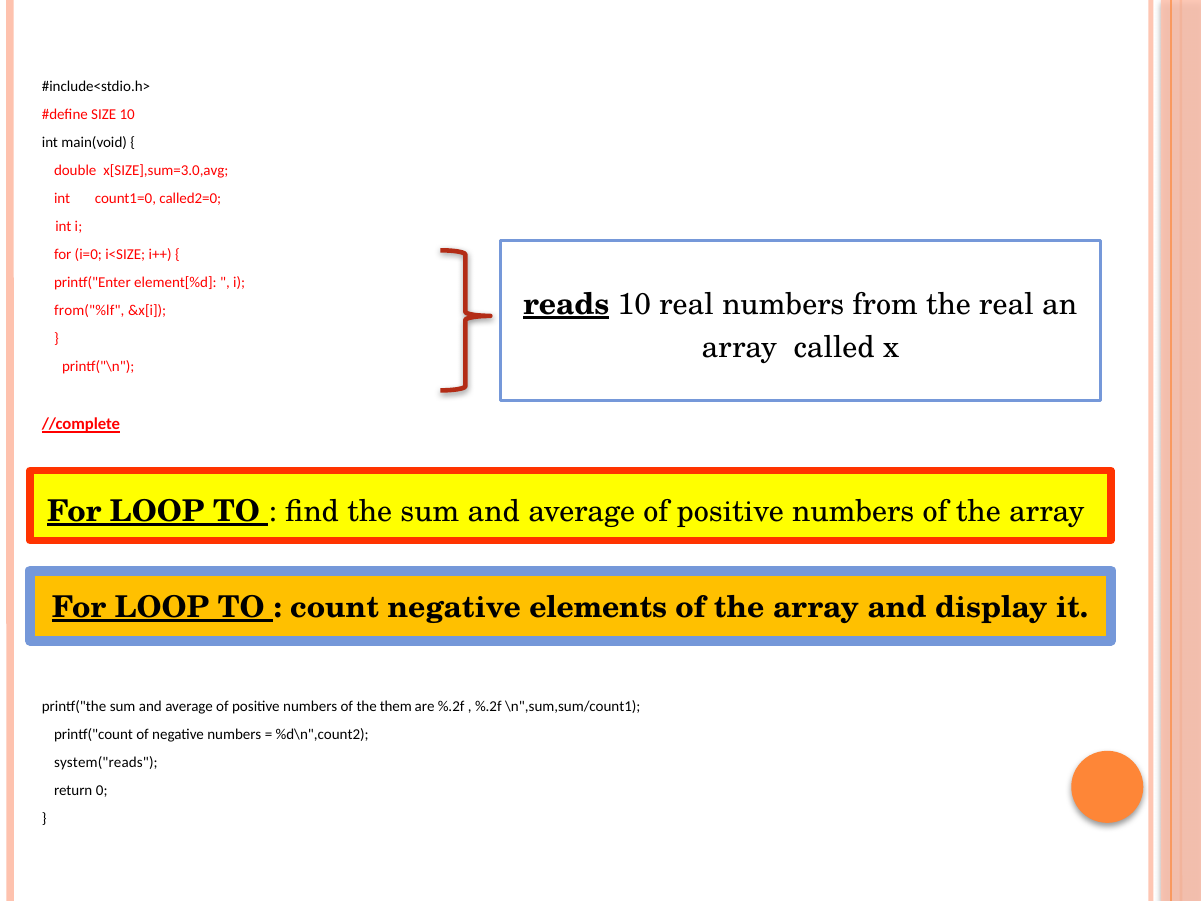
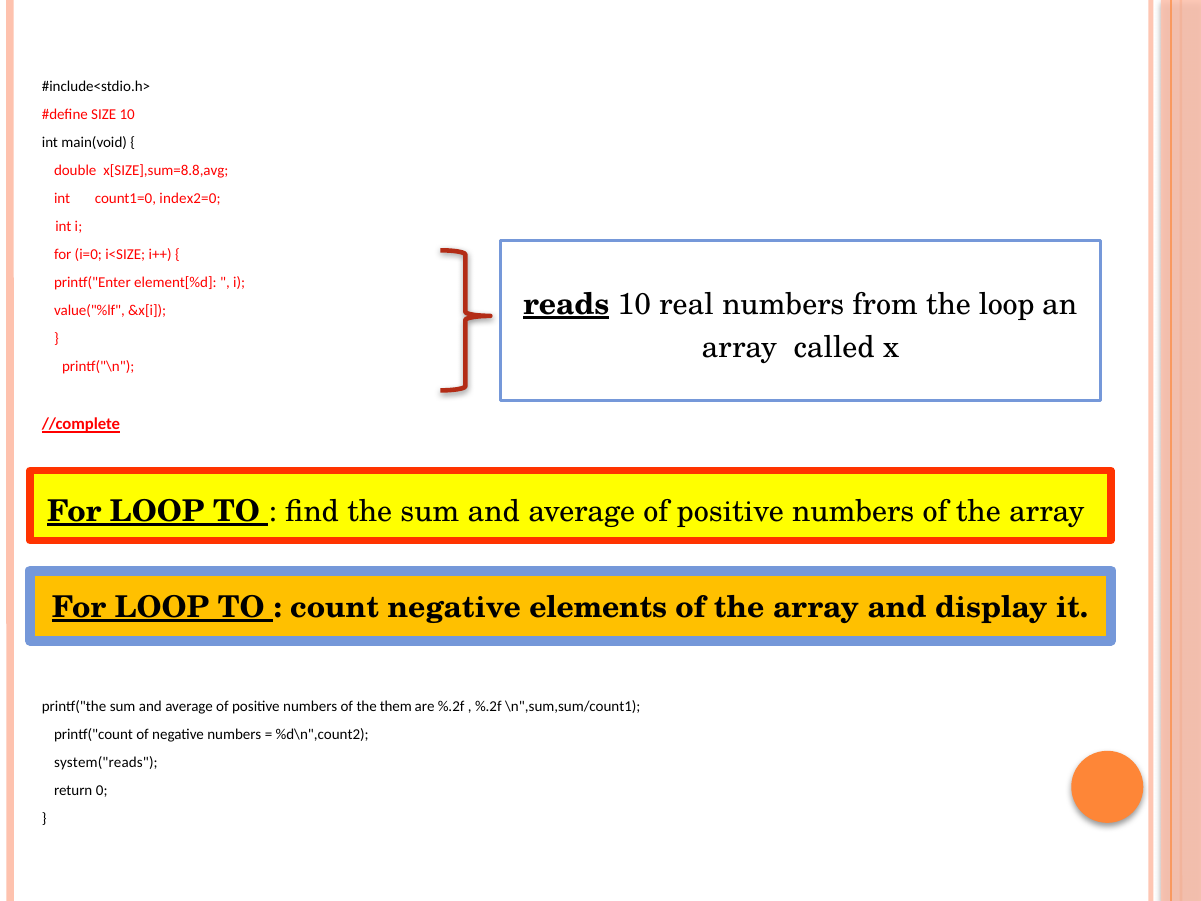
x[SIZE],sum=3.0,avg: x[SIZE],sum=3.0,avg -> x[SIZE],sum=8.8,avg (166, 170)
called2=0: called2=0 -> index2=0 (190, 198)
the real: real -> loop (1007, 304)
from("%lf: from("%lf -> value("%lf (89, 311)
